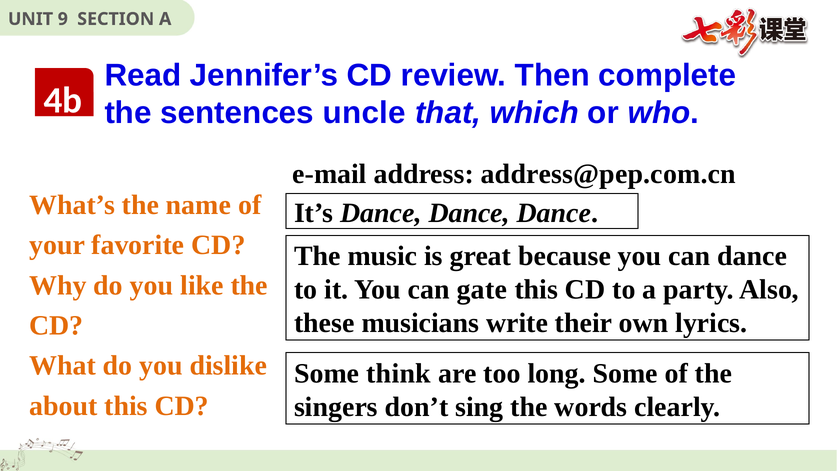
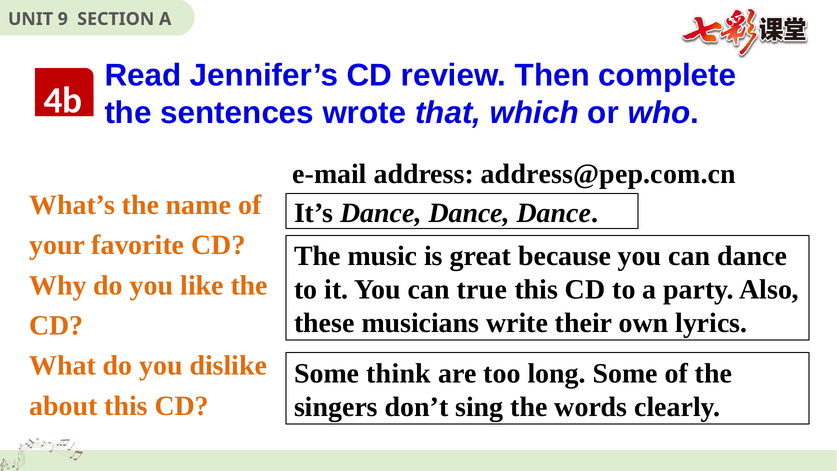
uncle: uncle -> wrote (364, 113)
gate: gate -> true (482, 290)
